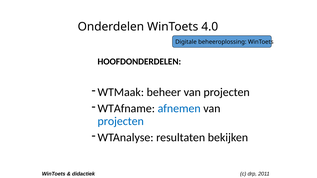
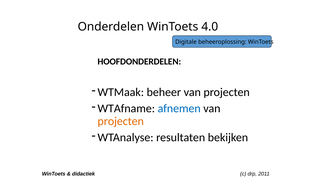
projecten colour: blue -> orange (121, 121)
